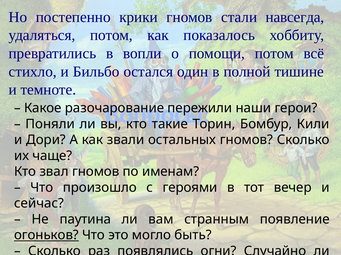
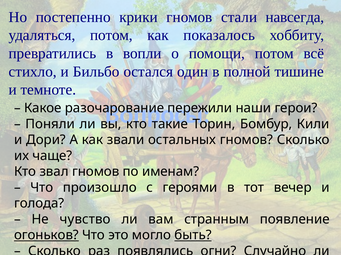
сейчас: сейчас -> голода (39, 204)
паутина: паутина -> чувство (85, 220)
быть underline: none -> present (193, 236)
